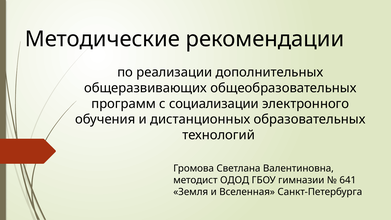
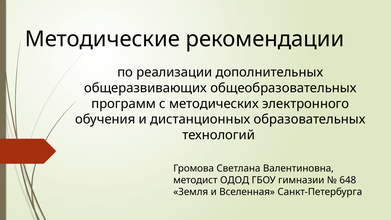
социализации: социализации -> методических (214, 104)
641: 641 -> 648 (348, 180)
